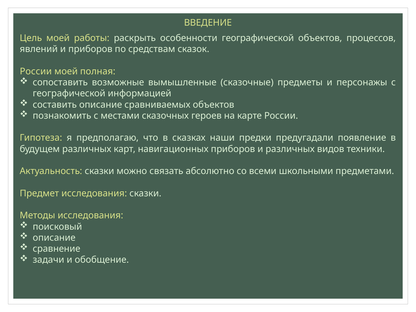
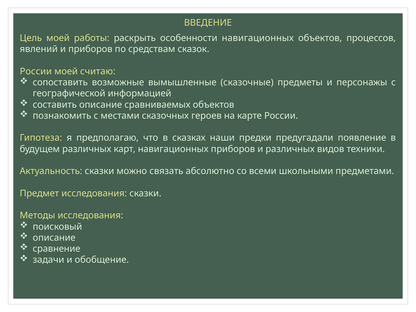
особенности географической: географической -> навигационных (258, 38)
полная: полная -> считаю (98, 71)
